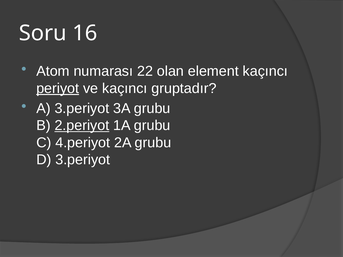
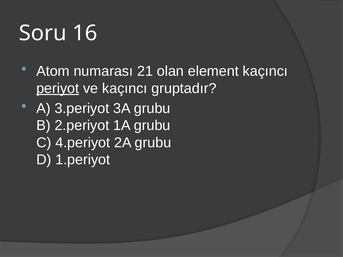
22: 22 -> 21 (145, 71)
2.periyot underline: present -> none (82, 126)
D 3.periyot: 3.periyot -> 1.periyot (83, 160)
